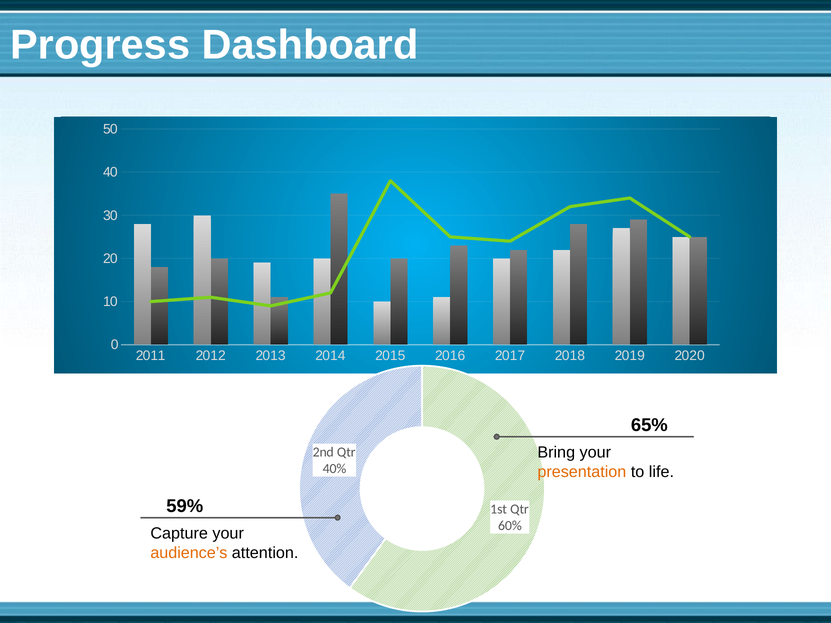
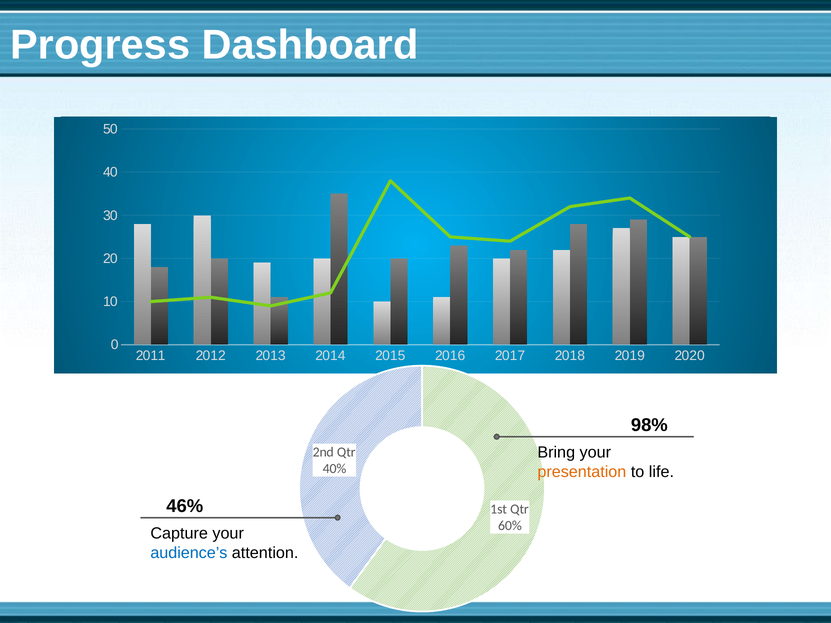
65%: 65% -> 98% (649, 426)
59%: 59% -> 46% (185, 507)
audience’s colour: orange -> blue (189, 553)
